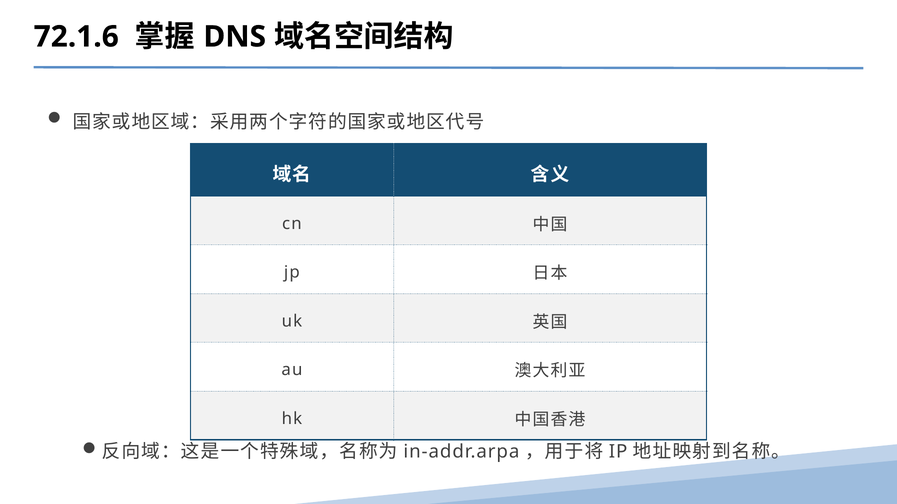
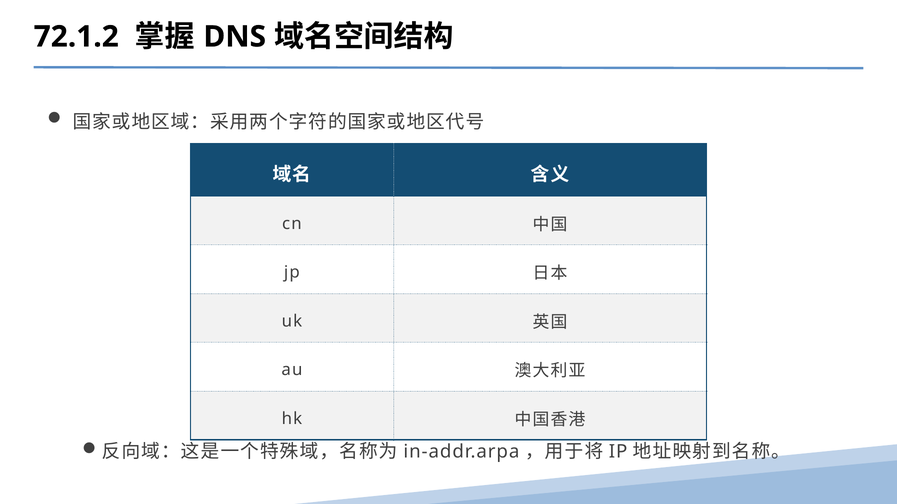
72.1.6: 72.1.6 -> 72.1.2 (76, 37)
